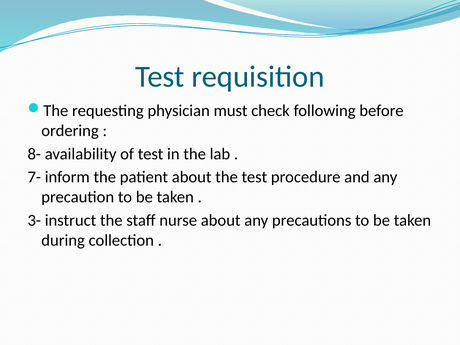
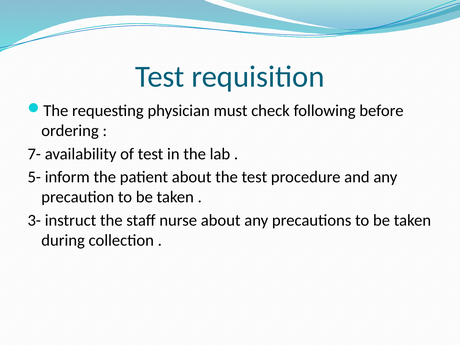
8-: 8- -> 7- (34, 154)
7-: 7- -> 5- (34, 177)
